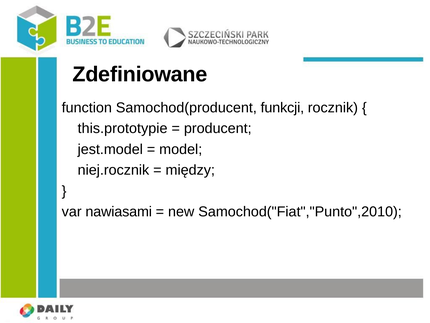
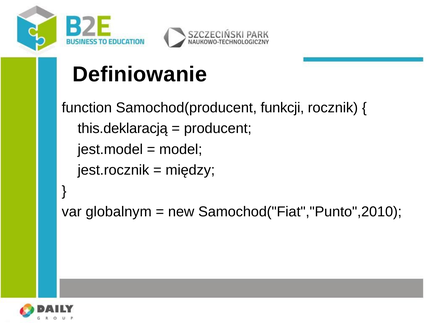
Zdefiniowane: Zdefiniowane -> Definiowanie (140, 74)
this.prototypie: this.prototypie -> this.deklaracją (123, 128)
niej.rocznik: niej.rocznik -> jest.rocznik (113, 170)
nawiasami: nawiasami -> globalnym (119, 211)
